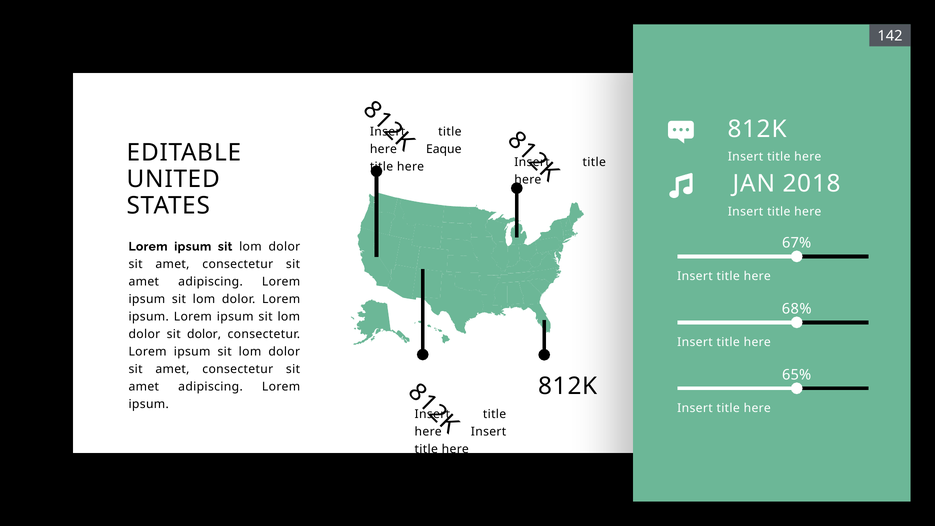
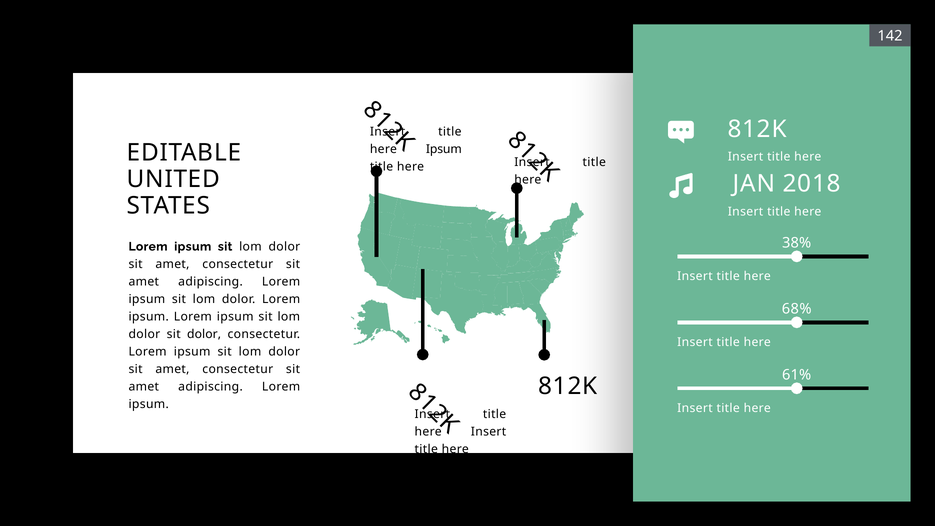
Eaque: Eaque -> Ipsum (444, 149)
67%: 67% -> 38% (797, 243)
65%: 65% -> 61% (797, 375)
